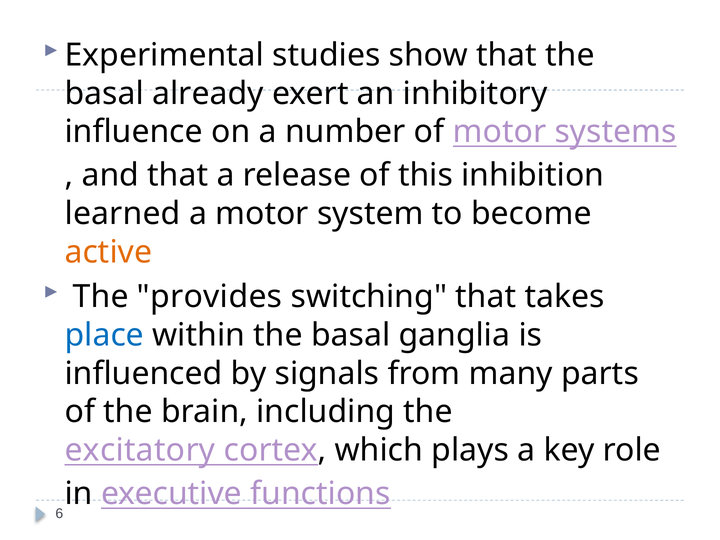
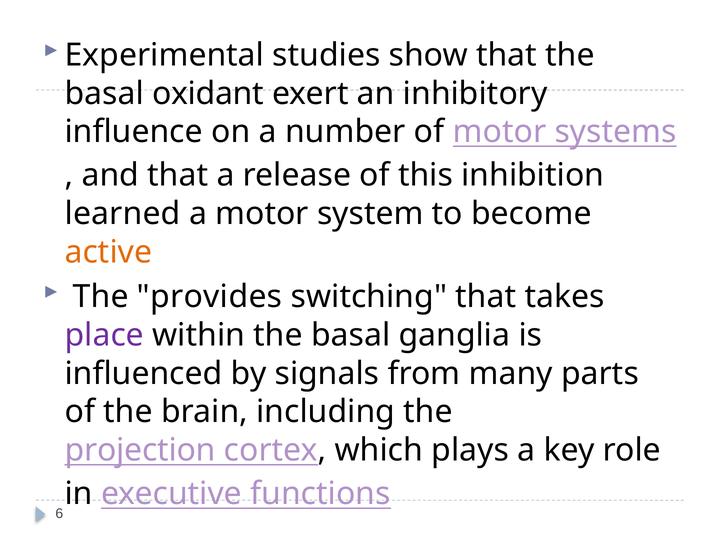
already: already -> oxidant (208, 93)
place colour: blue -> purple (104, 335)
excitatory: excitatory -> projection (140, 450)
